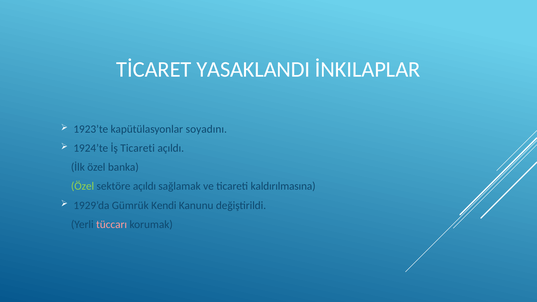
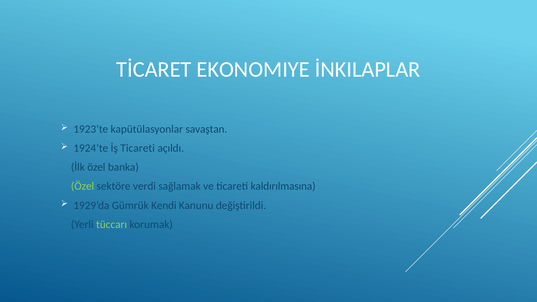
YASAKLANDI: YASAKLANDI -> EKONOMIYE (253, 70)
soyadını: soyadını -> savaştan (206, 129)
sektöre açıldı: açıldı -> verdi (144, 186)
tüccarı colour: pink -> light green (112, 224)
